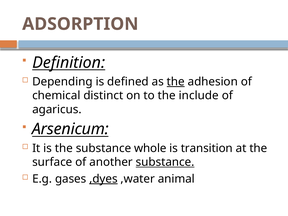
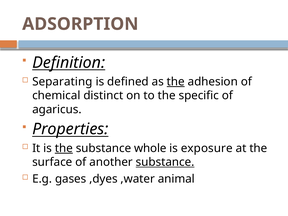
Depending: Depending -> Separating (62, 82)
include: include -> specific (199, 96)
Arsenicum: Arsenicum -> Properties (70, 129)
the underline: none -> present (64, 148)
transition: transition -> exposure (207, 148)
,dyes underline: present -> none (103, 179)
